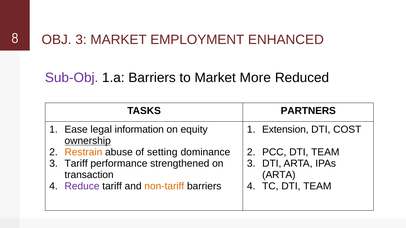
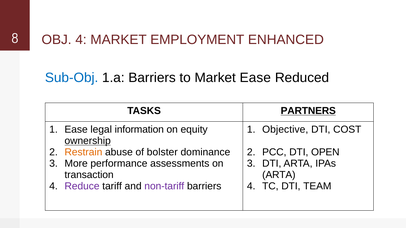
OBJ 3: 3 -> 4 (81, 40)
Sub-Obj colour: purple -> blue (72, 78)
Market More: More -> Ease (255, 78)
PARTNERS underline: none -> present (308, 111)
Extension: Extension -> Objective (285, 130)
setting: setting -> bolster (162, 152)
PCC DTI TEAM: TEAM -> OPEN (325, 152)
Tariff: Tariff -> More (76, 164)
strengthened: strengthened -> assessments (180, 164)
non-tariff colour: orange -> purple (164, 186)
